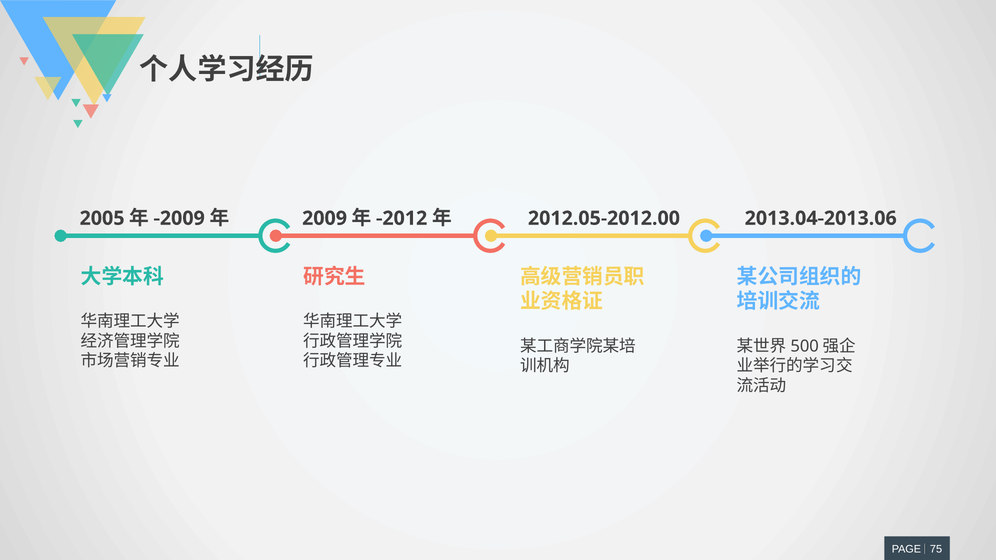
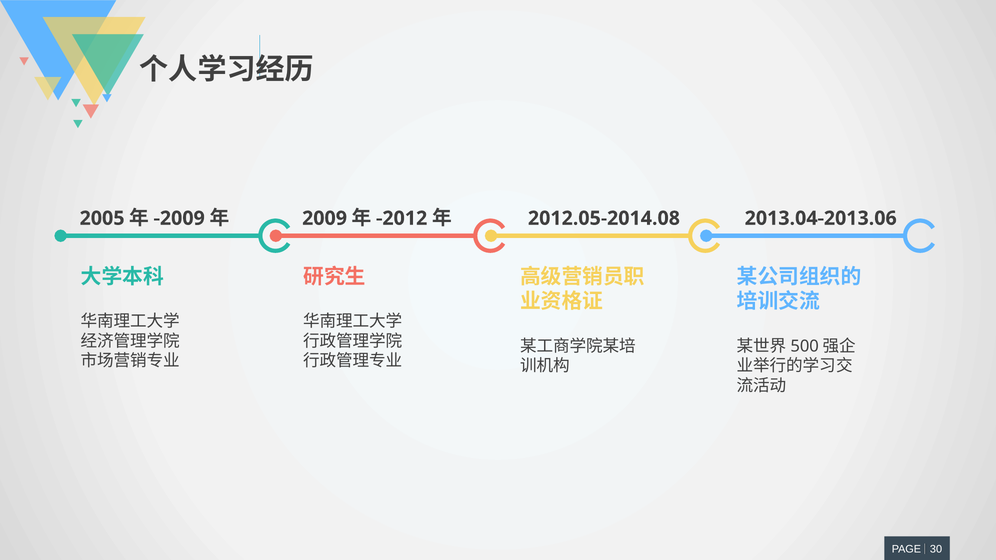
2012.05-2012.00: 2012.05-2012.00 -> 2012.05-2014.08 (604, 218)
75: 75 -> 30 (936, 549)
